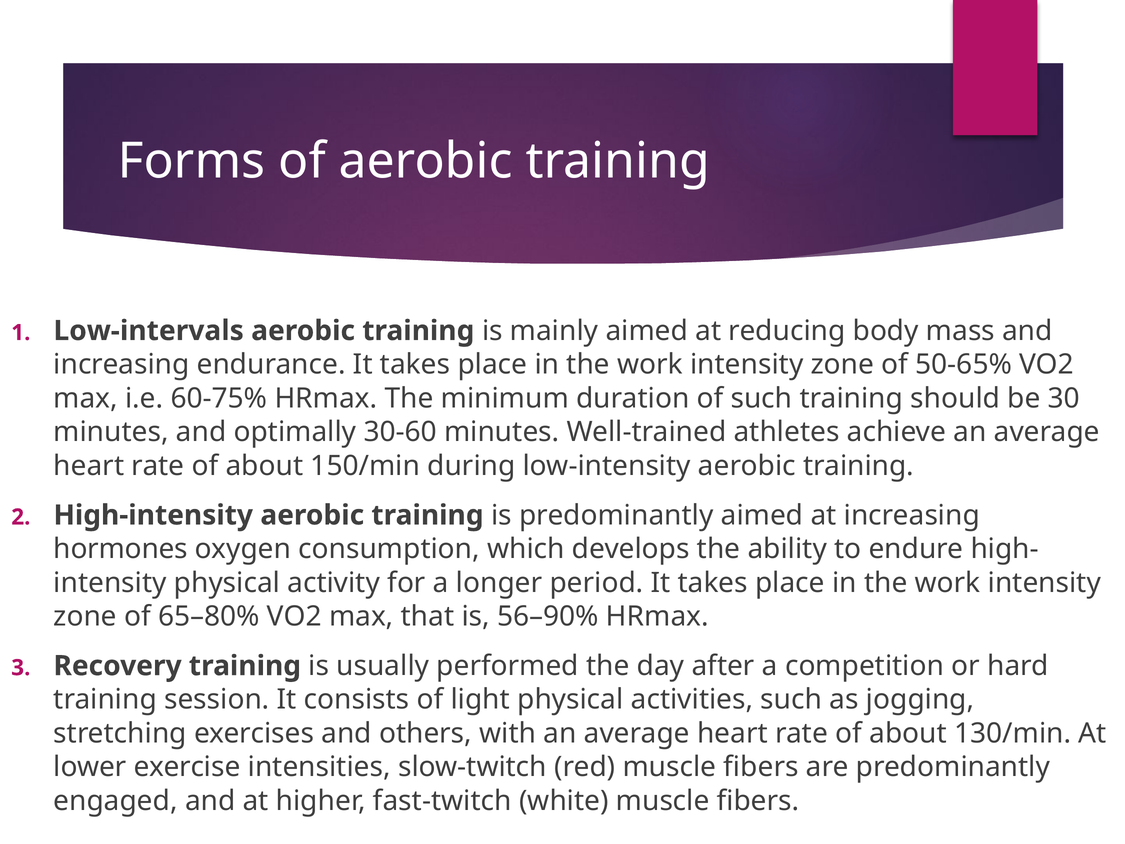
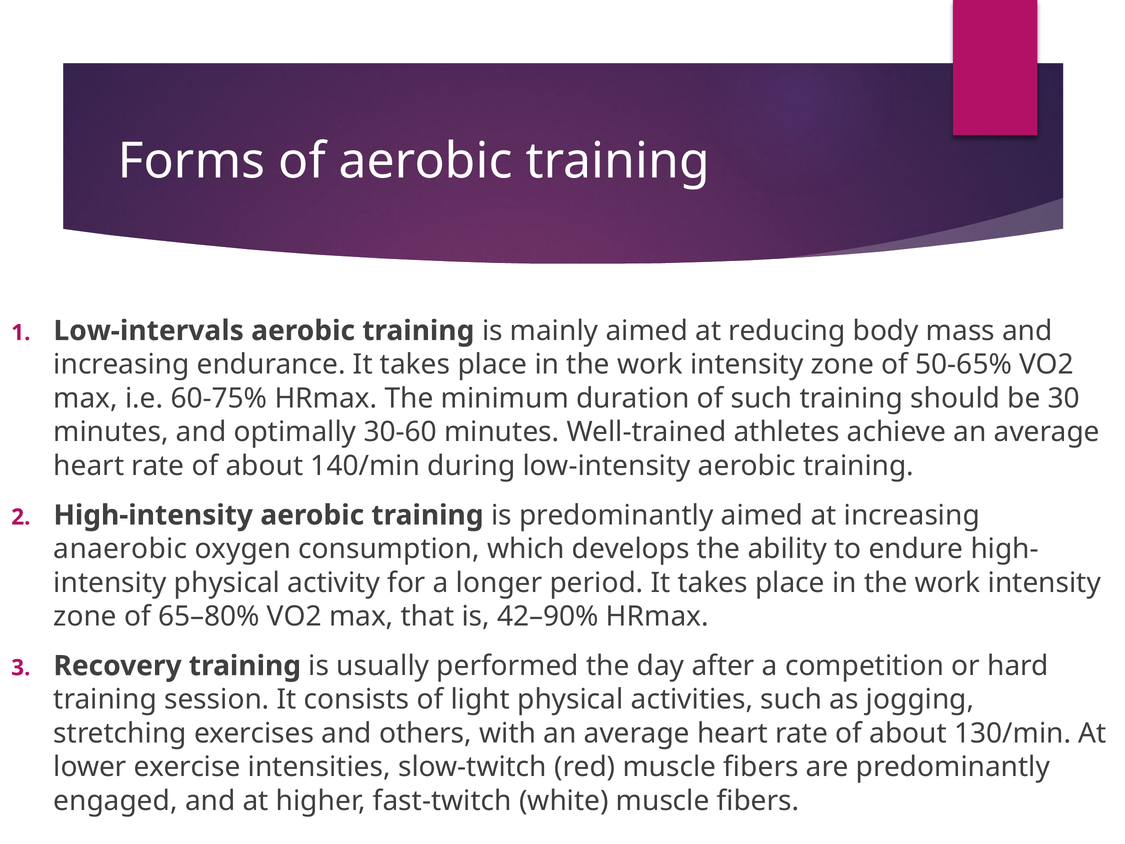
150/min: 150/min -> 140/min (365, 466)
hormones: hormones -> anaerobic (120, 549)
56–90%: 56–90% -> 42–90% (548, 616)
